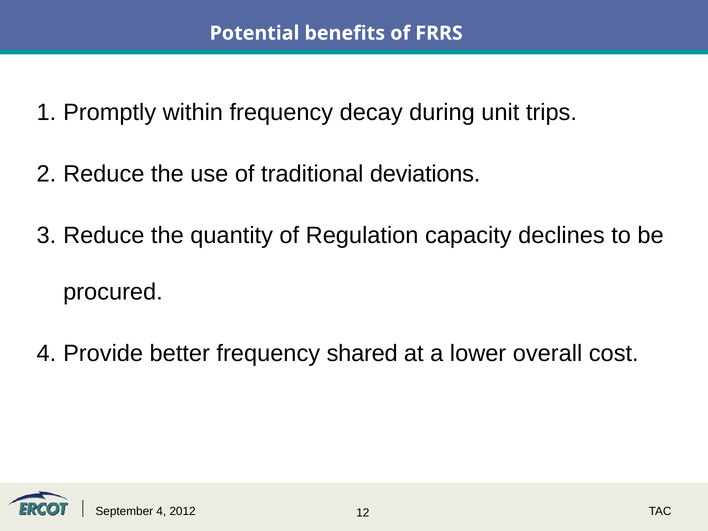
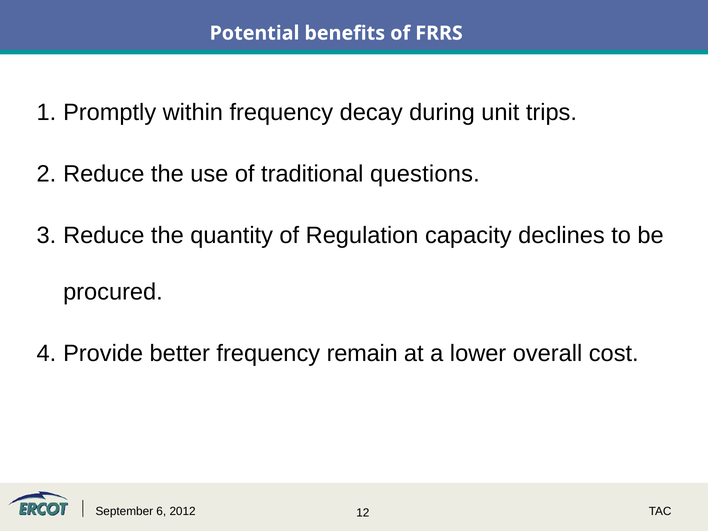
deviations: deviations -> questions (425, 174)
shared: shared -> remain (362, 353)
September 4: 4 -> 6 (161, 511)
